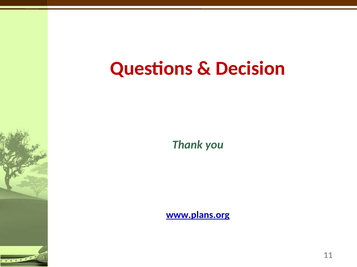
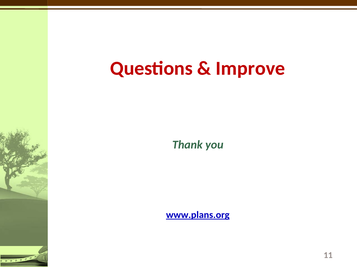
Decision: Decision -> Improve (250, 69)
